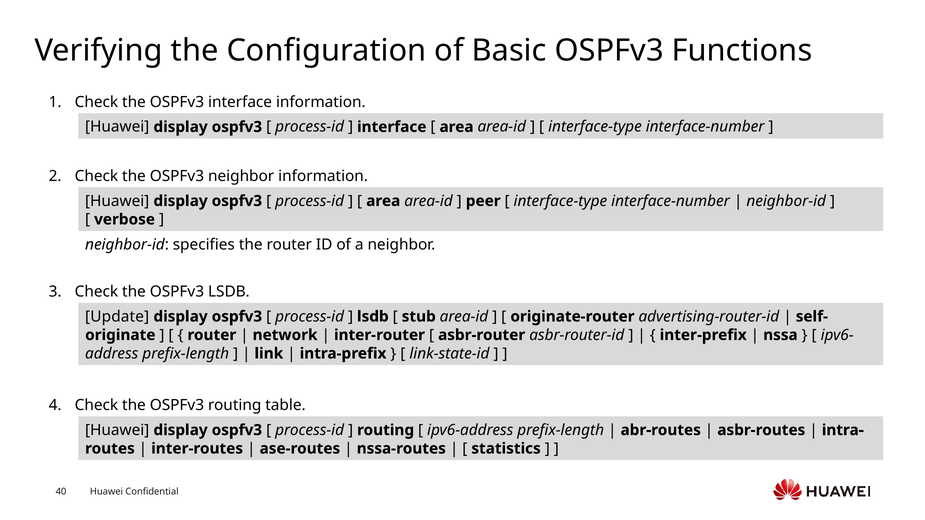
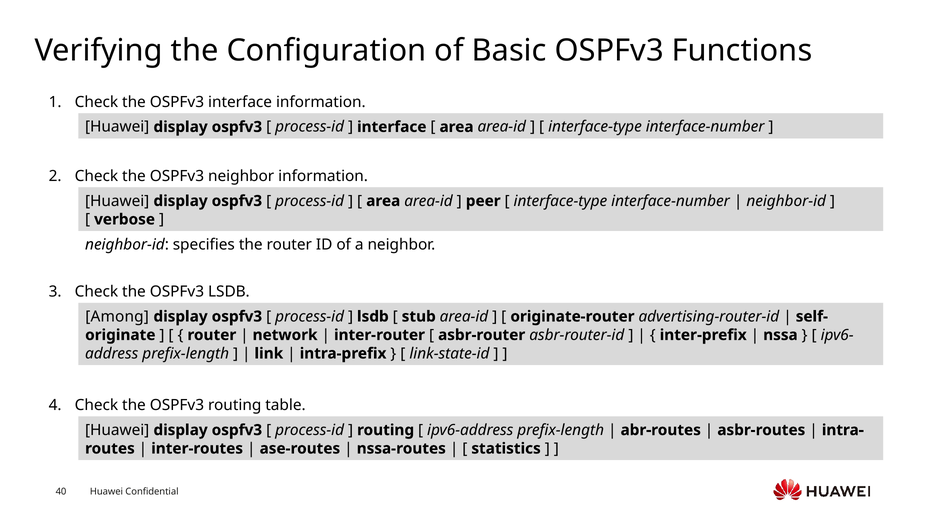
Update: Update -> Among (117, 317)
